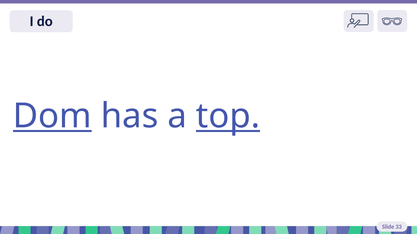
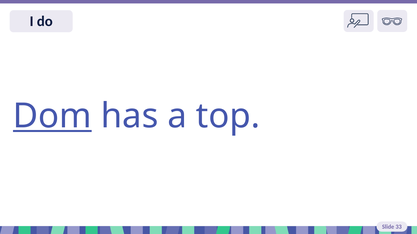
top underline: present -> none (228, 116)
